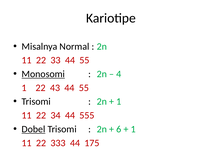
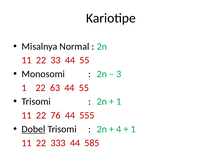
Monosomi underline: present -> none (43, 74)
4: 4 -> 3 (119, 74)
43: 43 -> 63 (55, 88)
34: 34 -> 76 (56, 116)
6: 6 -> 4 (119, 130)
175: 175 -> 585 (92, 143)
